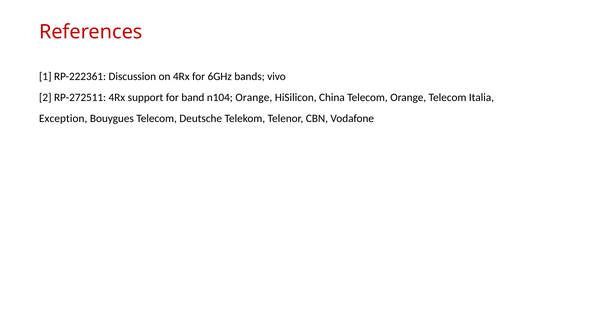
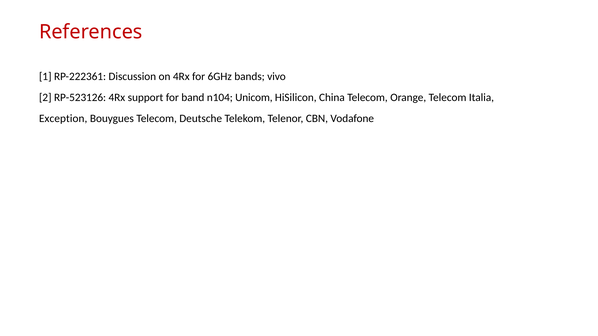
RP-272511: RP-272511 -> RP-523126 (80, 98)
n104 Orange: Orange -> Unicom (254, 98)
